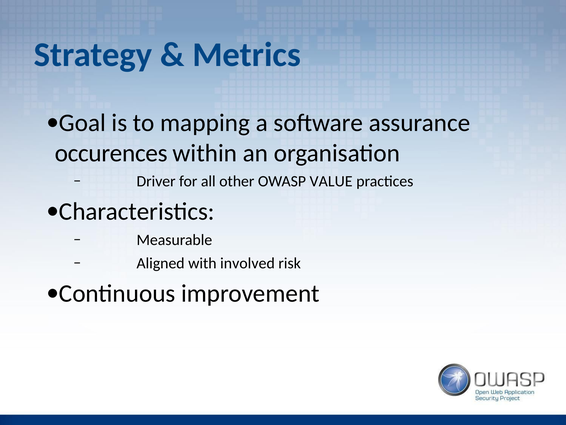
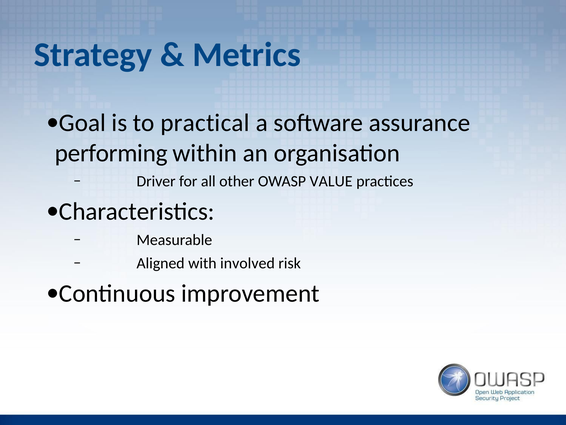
mapping: mapping -> practical (205, 123)
occurences: occurences -> performing (111, 153)
